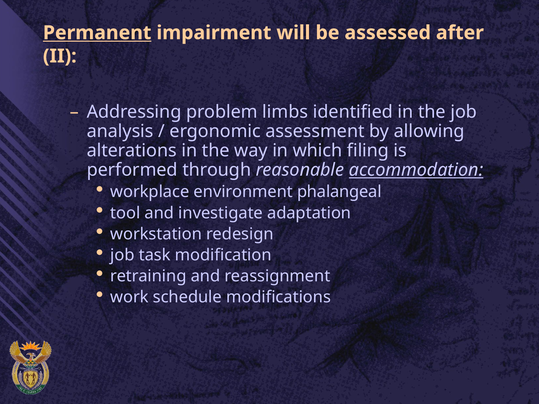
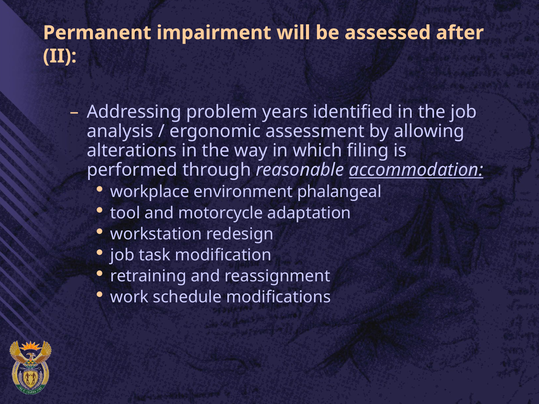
Permanent underline: present -> none (97, 33)
limbs: limbs -> years (285, 112)
investigate: investigate -> motorcycle (221, 213)
